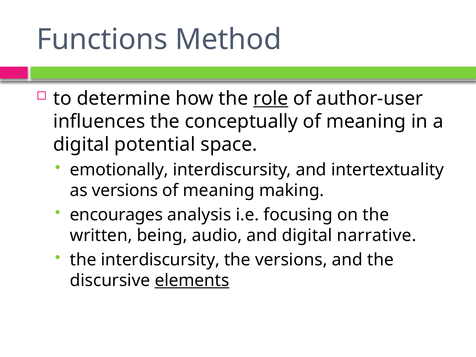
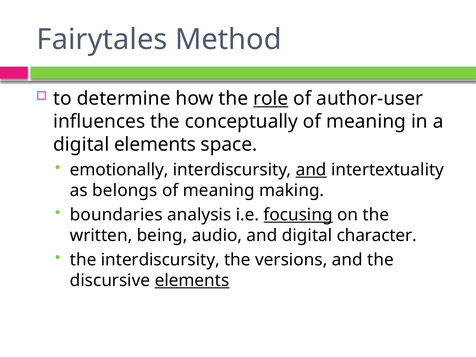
Functions: Functions -> Fairytales (102, 40)
digital potential: potential -> elements (155, 145)
and underline: none -> present (311, 170)
as versions: versions -> belongs (125, 191)
encourages: encourages -> boundaries (116, 215)
focusing underline: none -> present (298, 215)
narrative: narrative -> character (377, 236)
